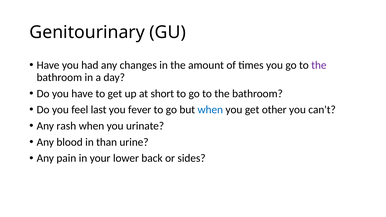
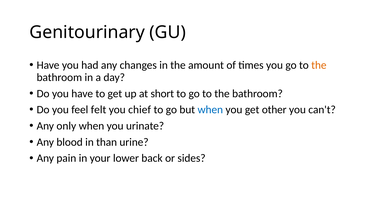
the colour: purple -> orange (319, 65)
last: last -> felt (99, 110)
fever: fever -> chief (140, 110)
rash: rash -> only (66, 126)
